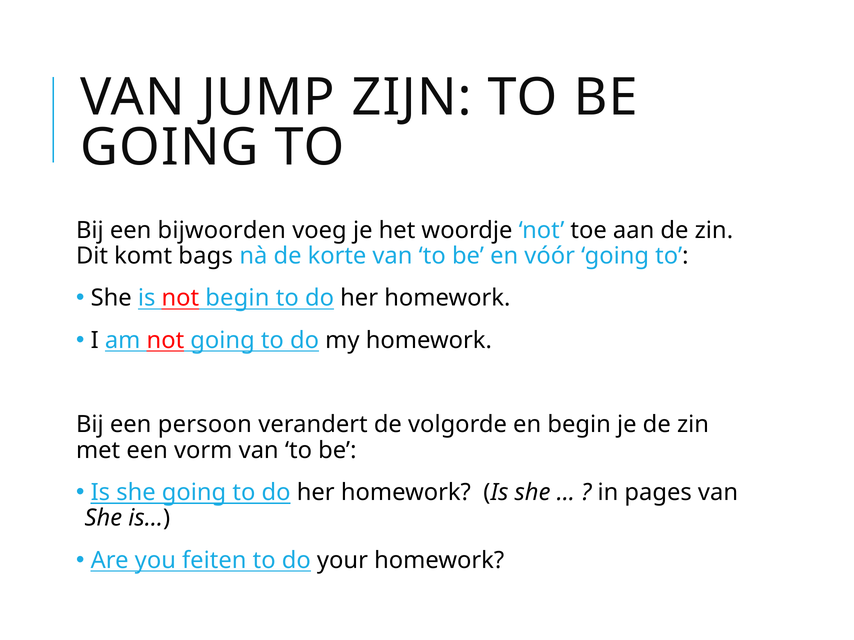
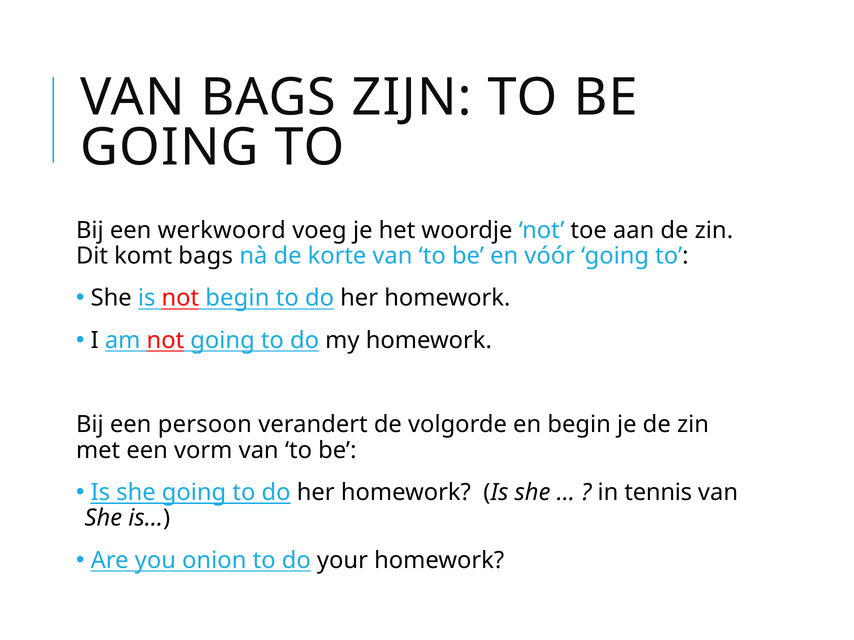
VAN JUMP: JUMP -> BAGS (268, 97)
bijwoorden: bijwoorden -> werkwoord (222, 230)
pages: pages -> tennis (658, 493)
feiten: feiten -> onion (214, 561)
